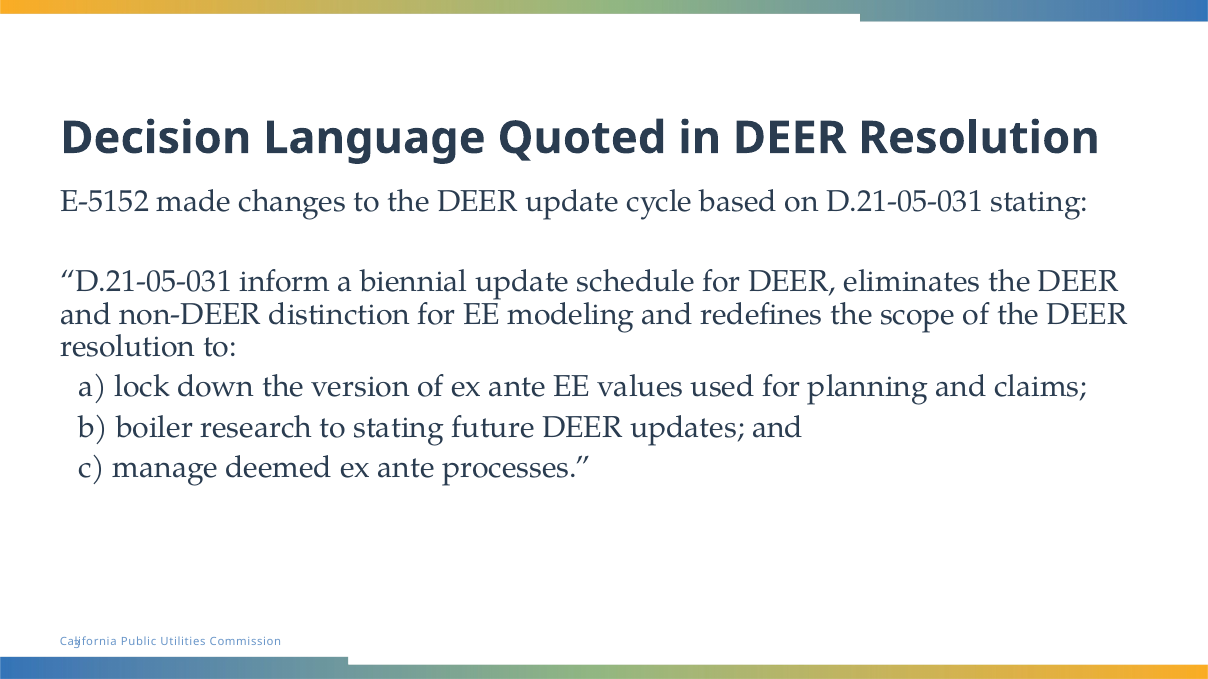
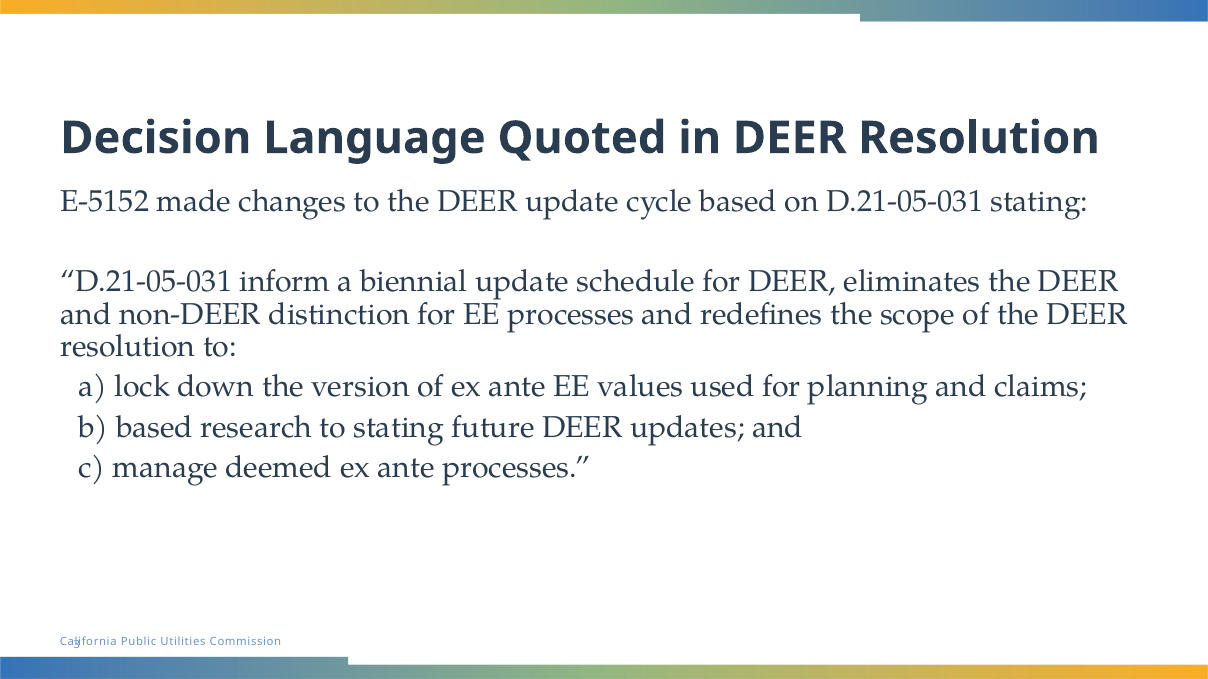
EE modeling: modeling -> processes (571, 314)
b boiler: boiler -> based (155, 427)
